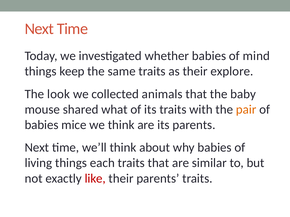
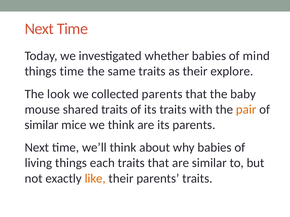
things keep: keep -> time (72, 71)
collected animals: animals -> parents (162, 94)
shared what: what -> traits (115, 110)
babies: babies -> similar (42, 125)
like colour: red -> orange (95, 179)
